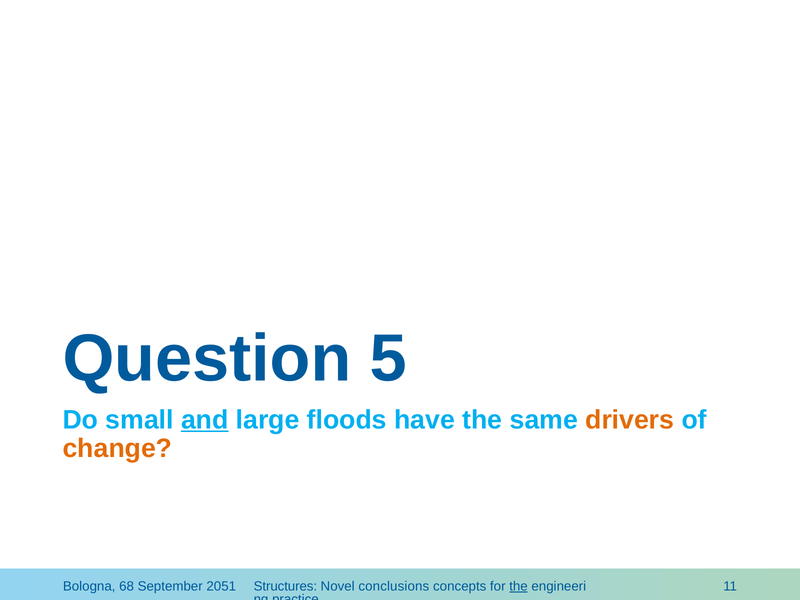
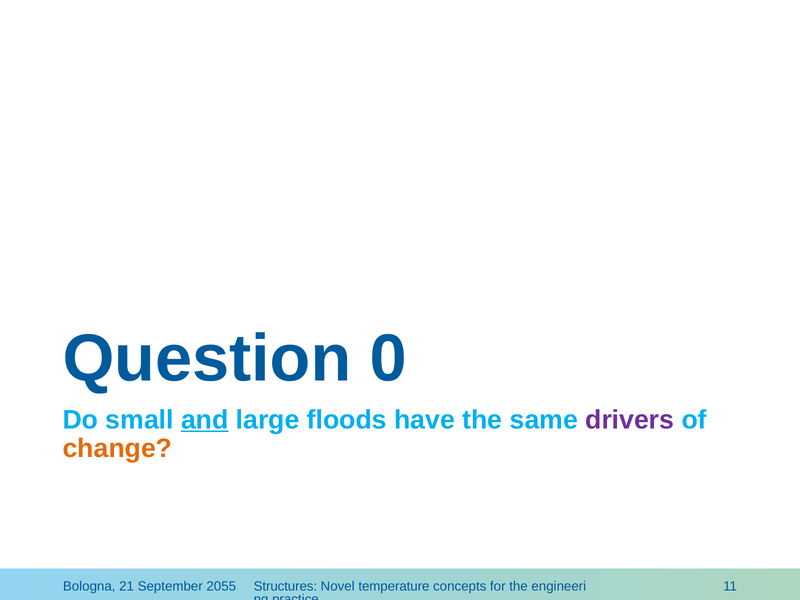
5: 5 -> 0 (388, 359)
drivers colour: orange -> purple (630, 420)
68: 68 -> 21 (127, 586)
2051: 2051 -> 2055 (221, 586)
conclusions: conclusions -> temperature (394, 586)
the underline: present -> none (519, 586)
